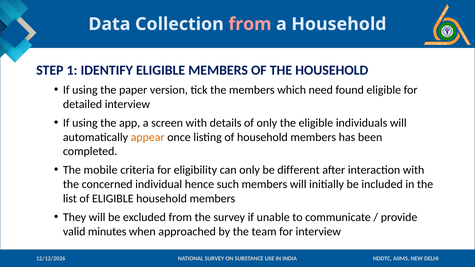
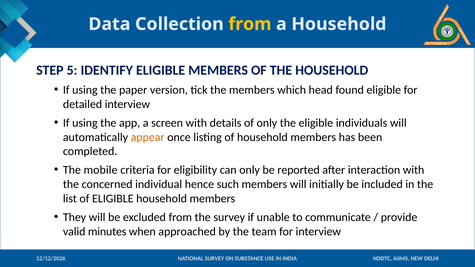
from colour: pink -> yellow (250, 24)
1: 1 -> 5 (72, 70)
need: need -> head (321, 90)
different: different -> reported (299, 170)
